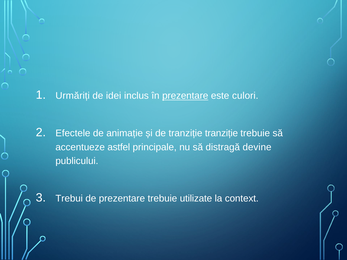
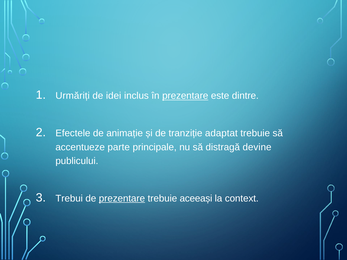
culori: culori -> dintre (245, 96)
tranziție tranziție: tranziție -> adaptat (221, 133)
astfel: astfel -> parte (119, 147)
prezentare underline: none -> present (122, 199)
utilizate: utilizate -> aceeași (196, 199)
